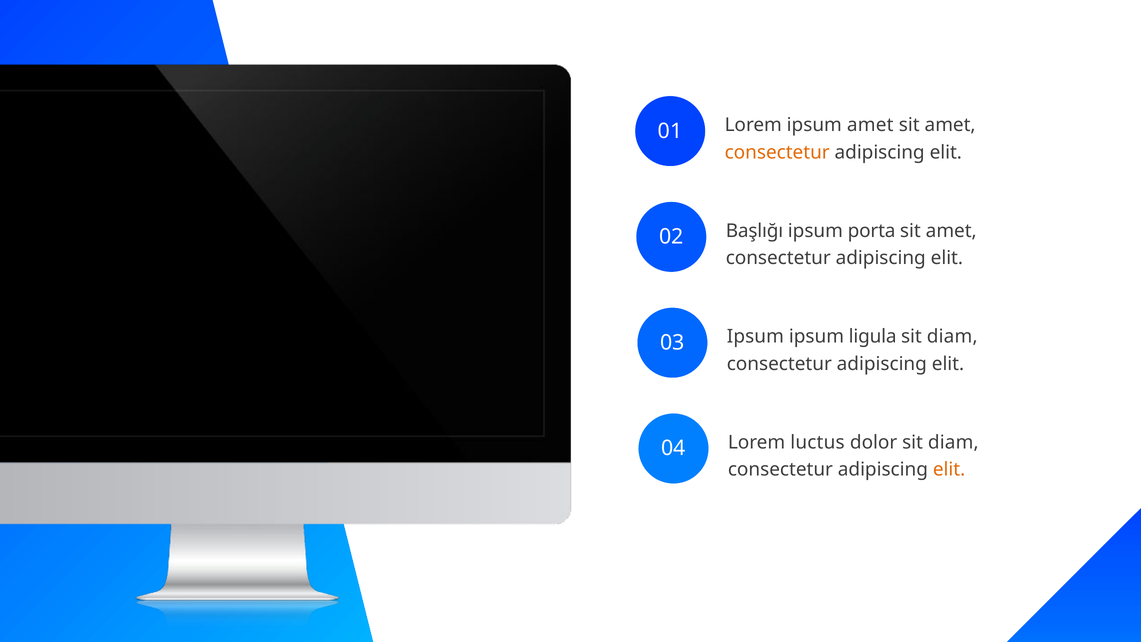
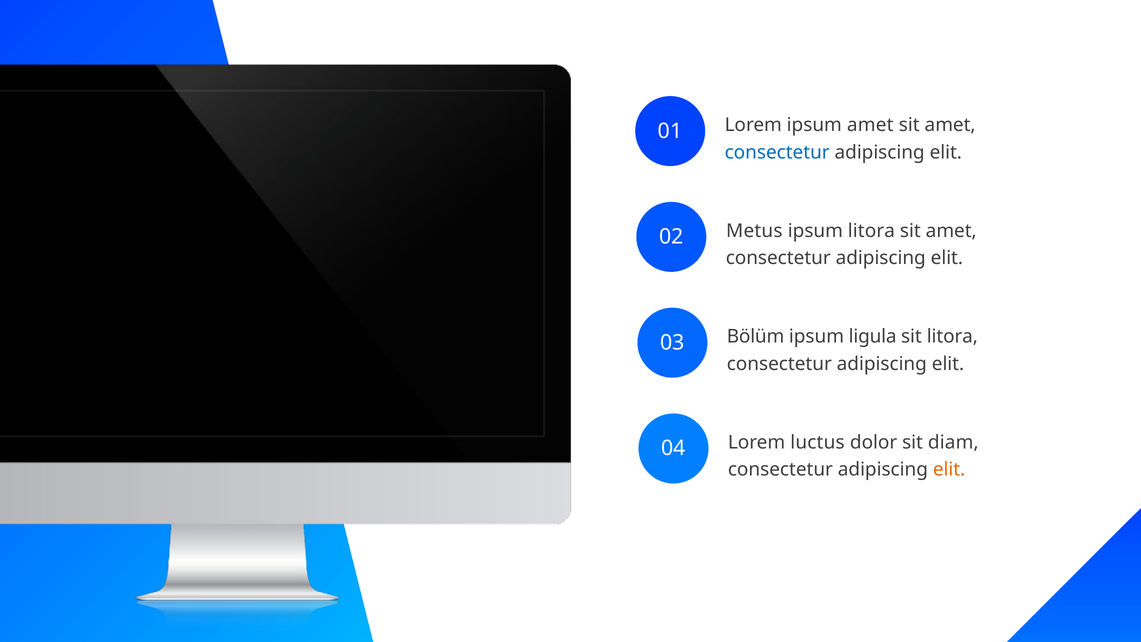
consectetur colour: orange -> blue (777, 152)
Başlığı: Başlığı -> Metus (754, 231)
ipsum porta: porta -> litora (871, 231)
Ipsum: Ipsum -> Bölüm (756, 336)
diam: diam -> litora (952, 336)
